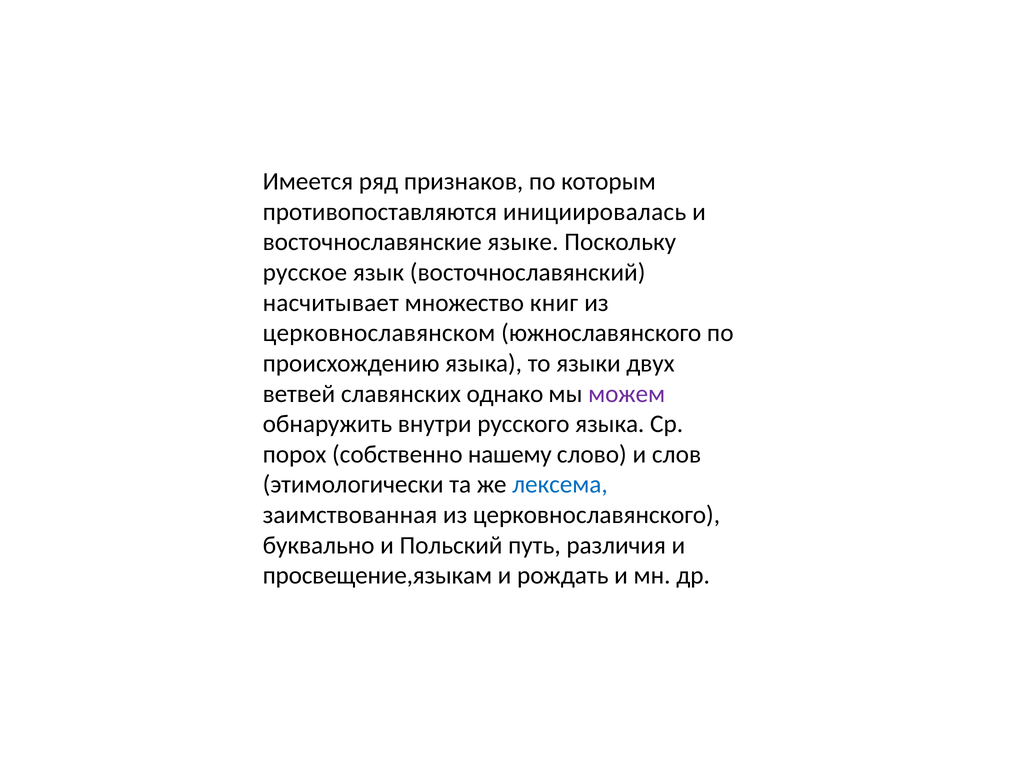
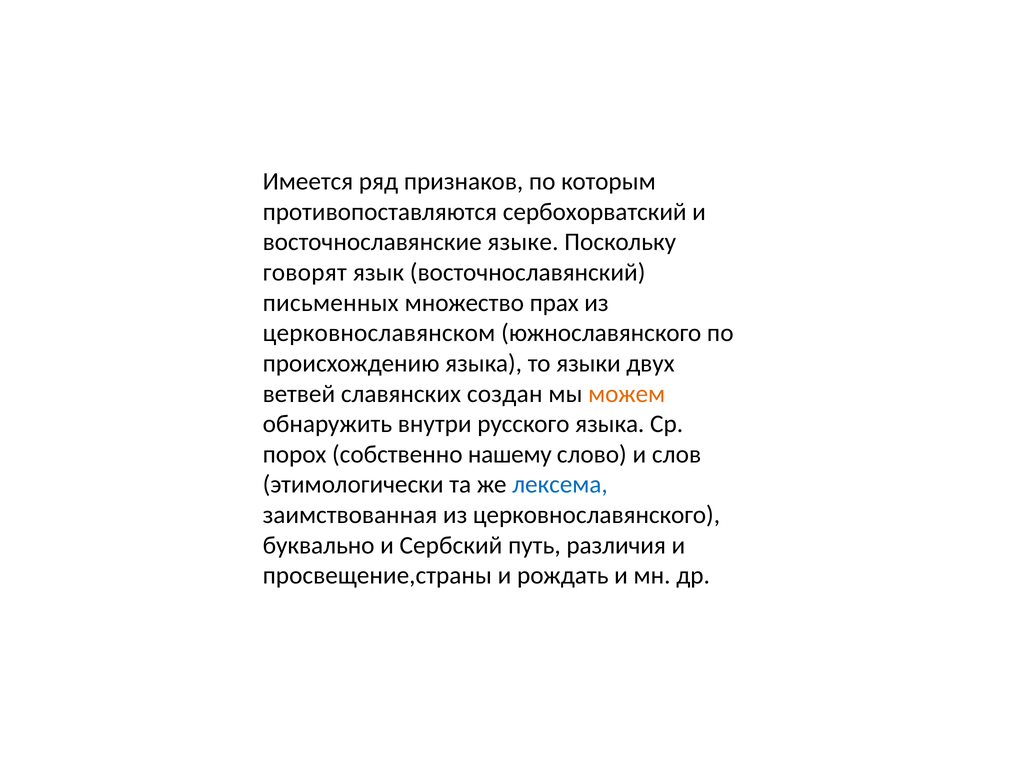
инициировалась: инициировалась -> сербохорватский (595, 212)
русское: русское -> говорят (305, 273)
насчитывает: насчитывает -> письменных (331, 303)
книг: книг -> прах (554, 303)
однако: однако -> создан (505, 394)
можем colour: purple -> orange (627, 394)
Польский: Польский -> Сербский (451, 545)
просвещение,языкам: просвещение,языкам -> просвещение,страны (377, 576)
